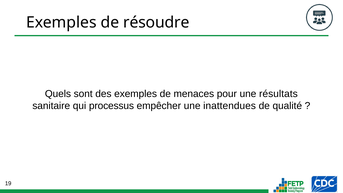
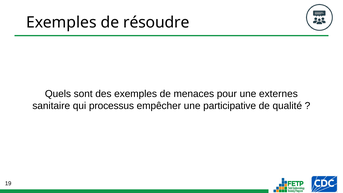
résultats: résultats -> externes (278, 94)
inattendues: inattendues -> participative (230, 106)
